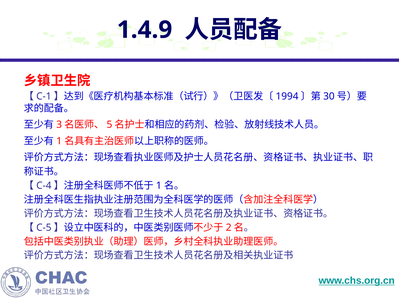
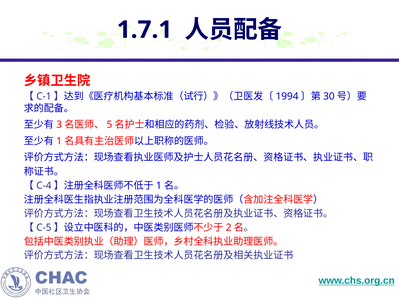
1.4.9: 1.4.9 -> 1.7.1 (145, 30)
